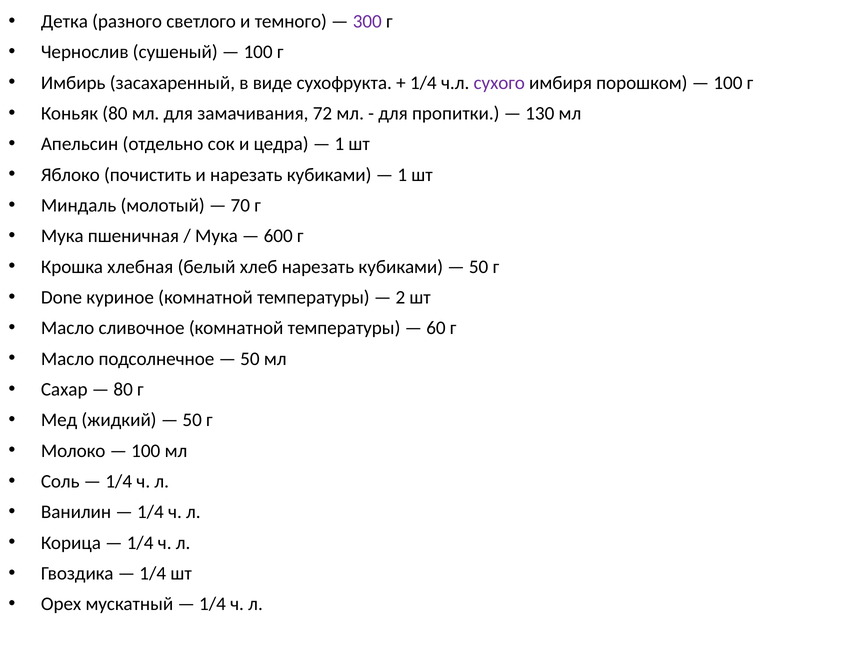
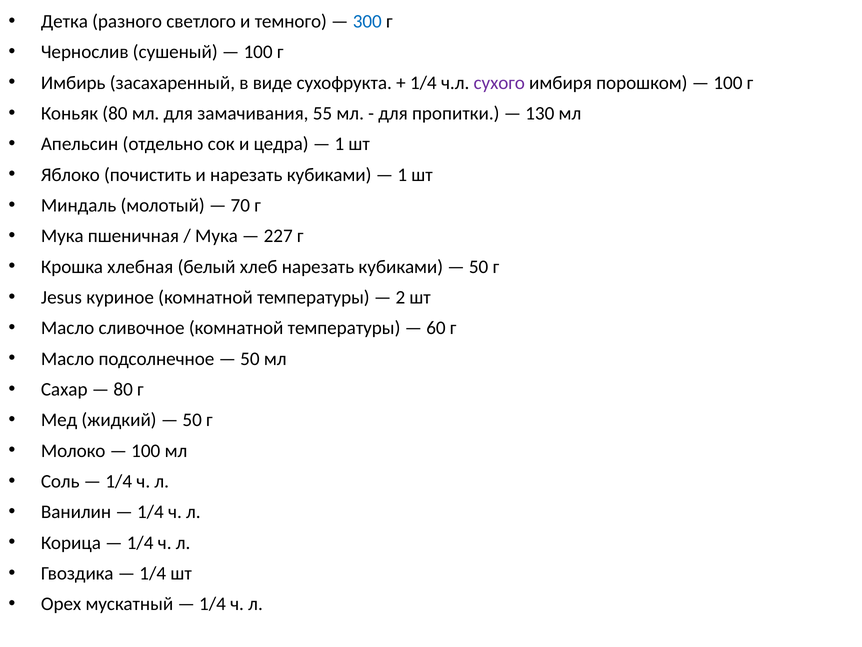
300 colour: purple -> blue (367, 21)
72: 72 -> 55 (322, 113)
600: 600 -> 227 (278, 236)
Done: Done -> Jesus (61, 297)
